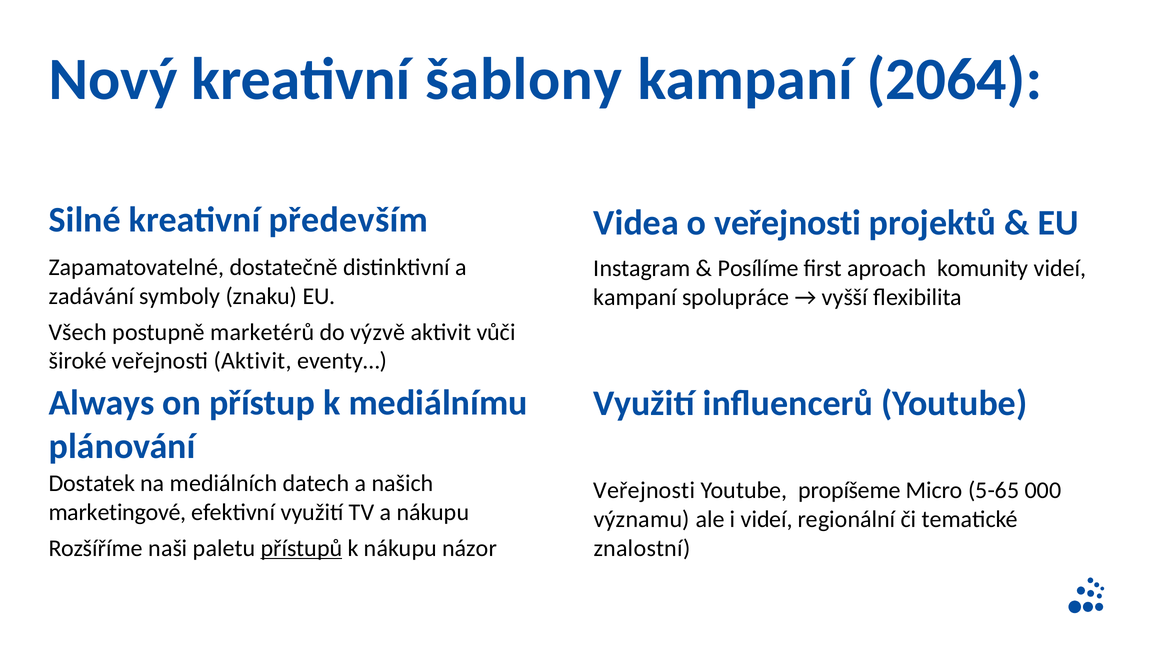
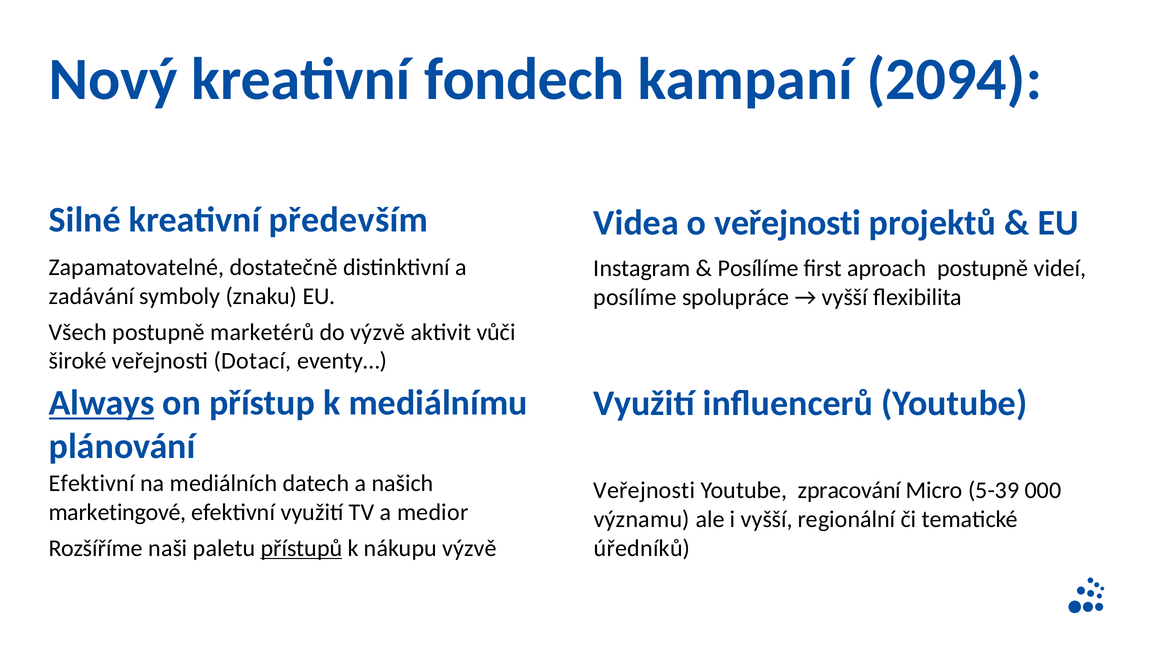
šablony: šablony -> fondech (524, 80)
2064: 2064 -> 2094 (954, 80)
aproach komunity: komunity -> postupně (983, 269)
kampaní: kampaní -> posílíme (635, 298)
veřejnosti Aktivit: Aktivit -> Dotací (253, 361)
Always underline: none -> present (102, 403)
Dostatek: Dostatek -> Efektivní (92, 484)
propíšeme: propíšeme -> zpracování (849, 491)
5-65: 5-65 -> 5-39 (994, 491)
a nákupu: nákupu -> medior (433, 513)
i videí: videí -> vyšší (767, 520)
znalostní: znalostní -> úředníků (642, 549)
nákupu názor: názor -> výzvě (469, 549)
